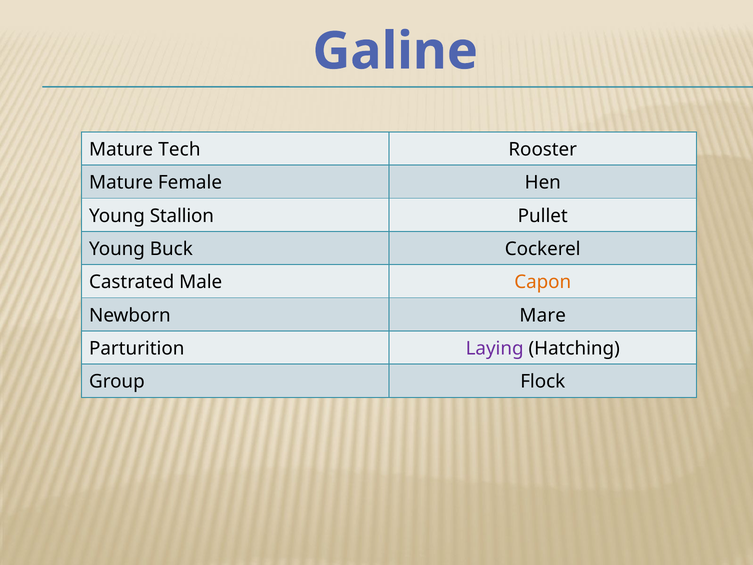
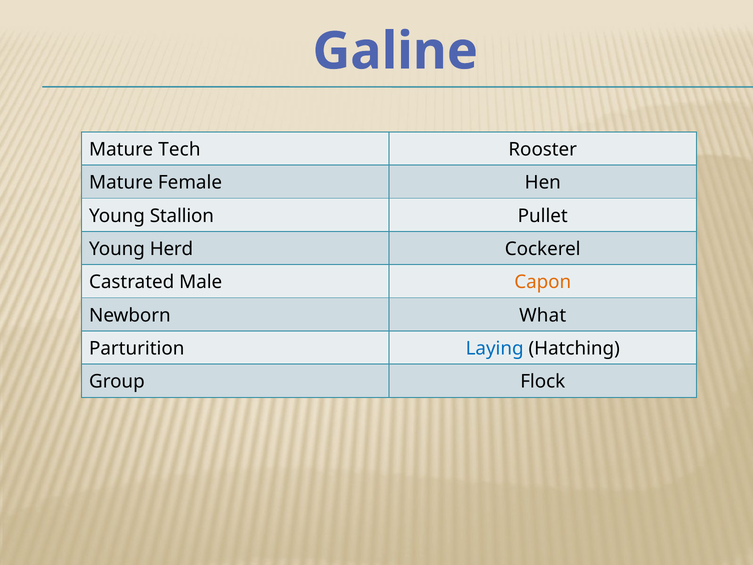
Buck: Buck -> Herd (171, 249)
Mare: Mare -> What (543, 315)
Laying colour: purple -> blue (495, 348)
